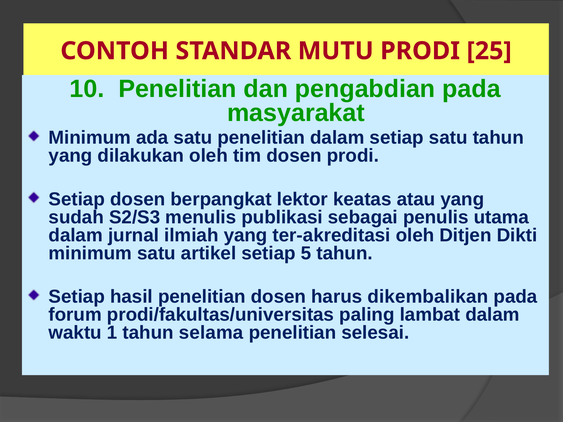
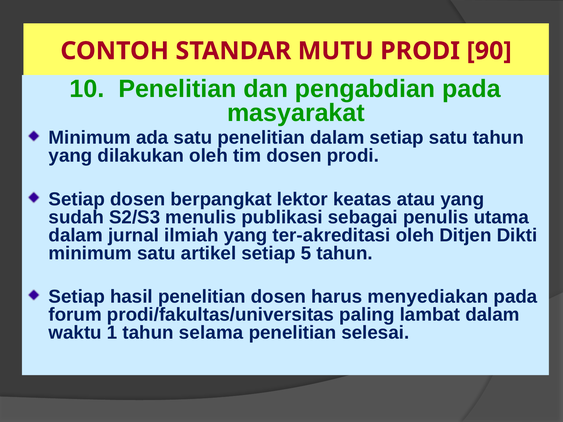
25: 25 -> 90 (489, 51)
dikembalikan: dikembalikan -> menyediakan (428, 297)
